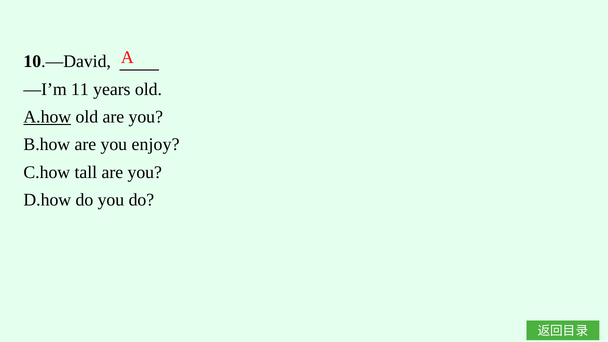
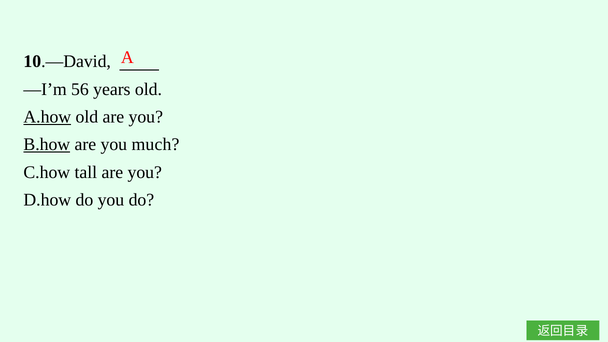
11: 11 -> 56 (80, 89)
B.how underline: none -> present (47, 145)
enjoy: enjoy -> much (156, 145)
